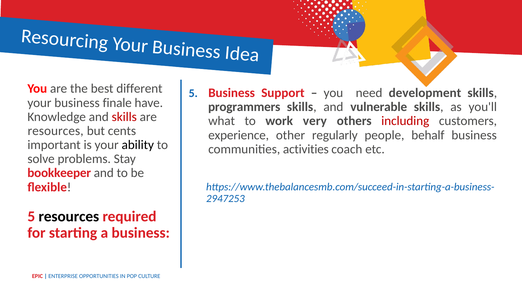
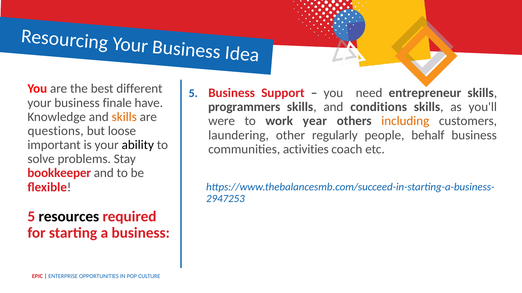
development: development -> entrepreneur (425, 93)
vulnerable: vulnerable -> conditions (379, 107)
skills colour: red -> orange (124, 117)
what: what -> were (222, 121)
very: very -> year (315, 121)
including colour: red -> orange (405, 121)
resources: resources -> questions (56, 131)
cents: cents -> loose (122, 131)
experience: experience -> laundering (239, 135)
